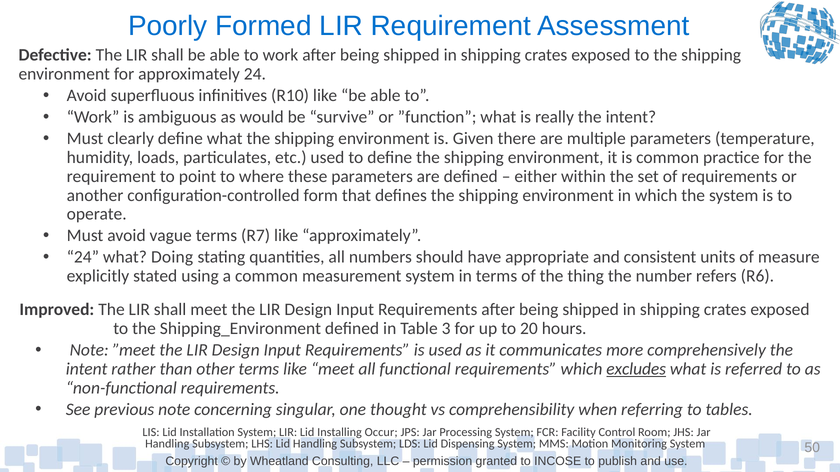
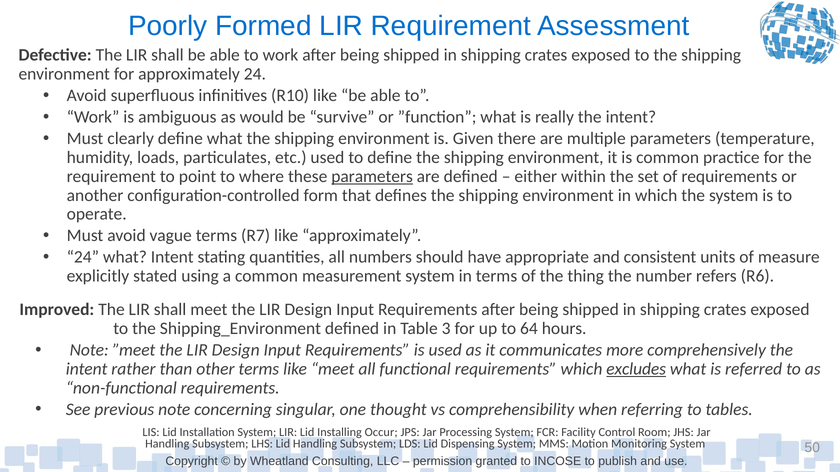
parameters underline: none -> present (372, 176)
what Doing: Doing -> Intent (172, 257)
20: 20 -> 64 (529, 329)
